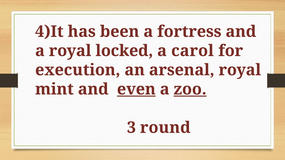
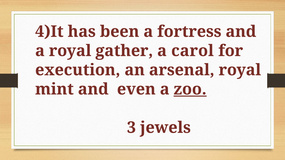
locked: locked -> gather (124, 51)
even underline: present -> none (136, 89)
round: round -> jewels (165, 128)
